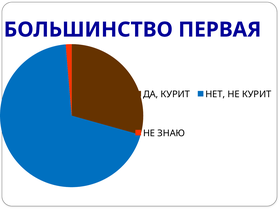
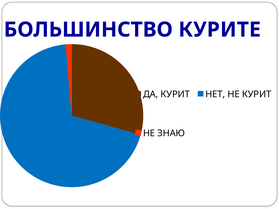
ПЕРВАЯ: ПЕРВАЯ -> КУРИТЕ (220, 30)
